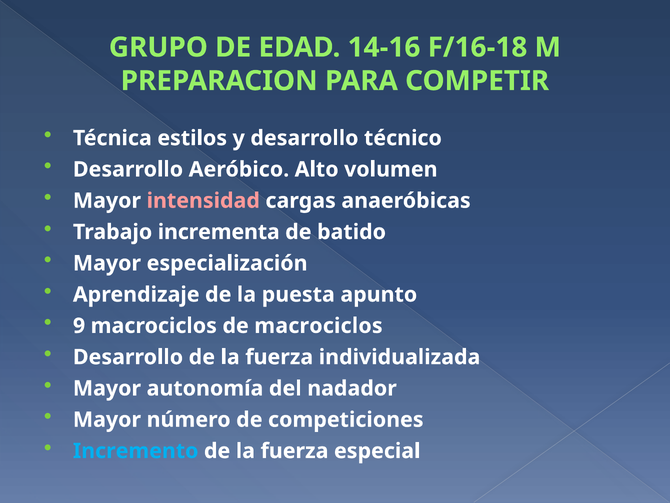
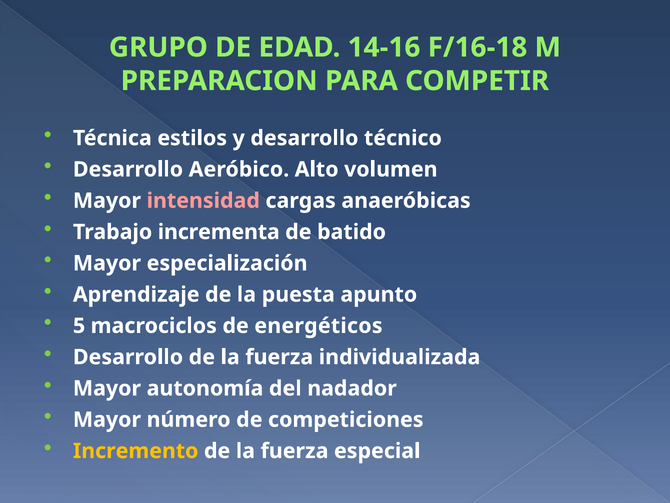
9: 9 -> 5 (79, 326)
de macrociclos: macrociclos -> energéticos (318, 326)
Incremento colour: light blue -> yellow (136, 451)
